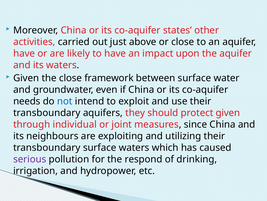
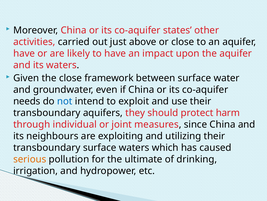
protect given: given -> harm (228, 113)
serious colour: purple -> orange (30, 159)
respond: respond -> ultimate (144, 159)
